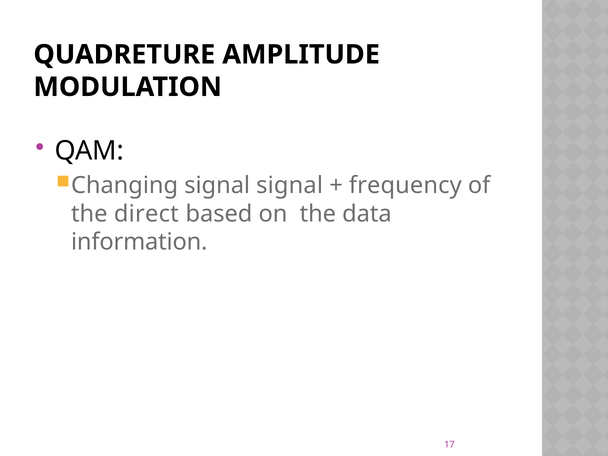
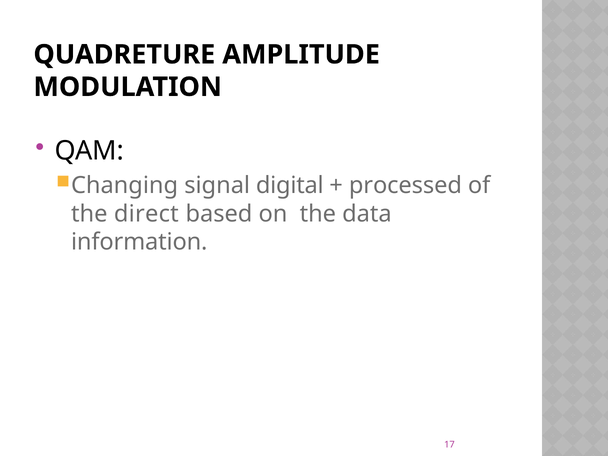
signal signal: signal -> digital (290, 185)
frequency: frequency -> processed (405, 185)
